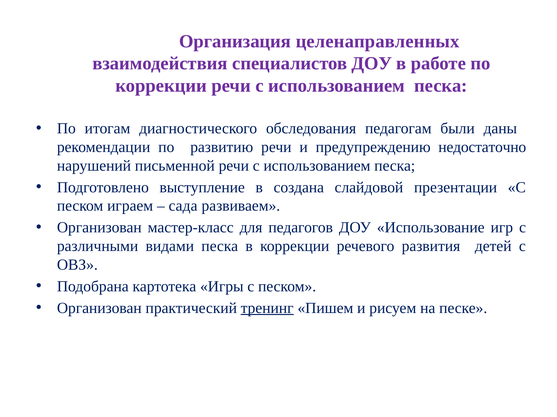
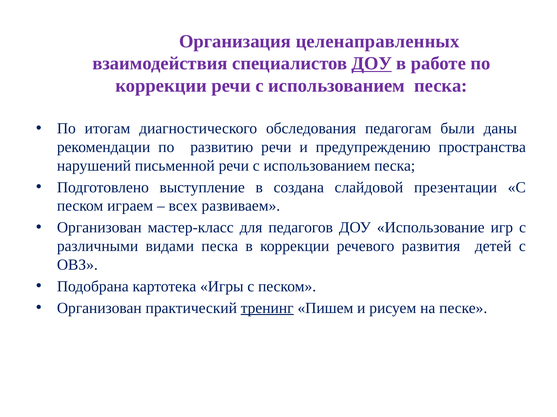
ДОУ underline: none -> present (372, 64)
недостаточно: недостаточно -> пространства (482, 147)
сада: сада -> всех (183, 206)
